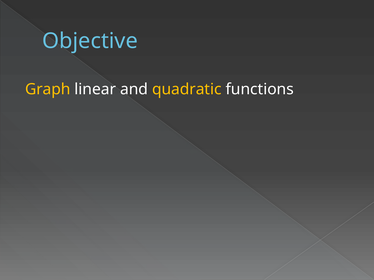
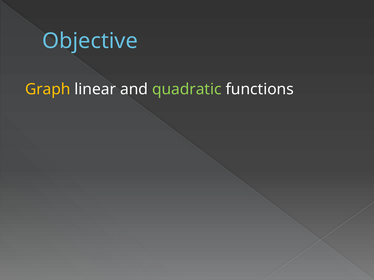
quadratic colour: yellow -> light green (187, 89)
